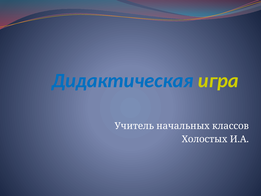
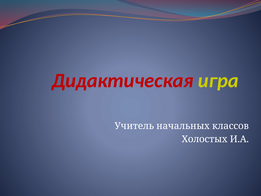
Дидактическая colour: blue -> red (123, 81)
